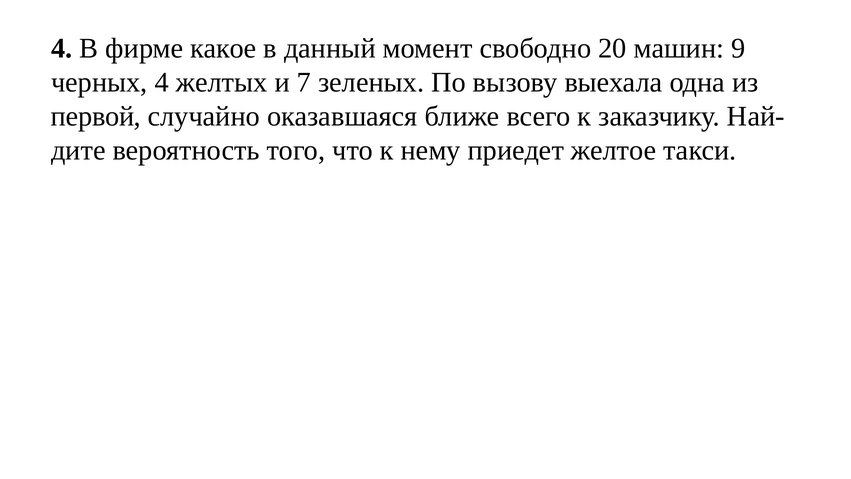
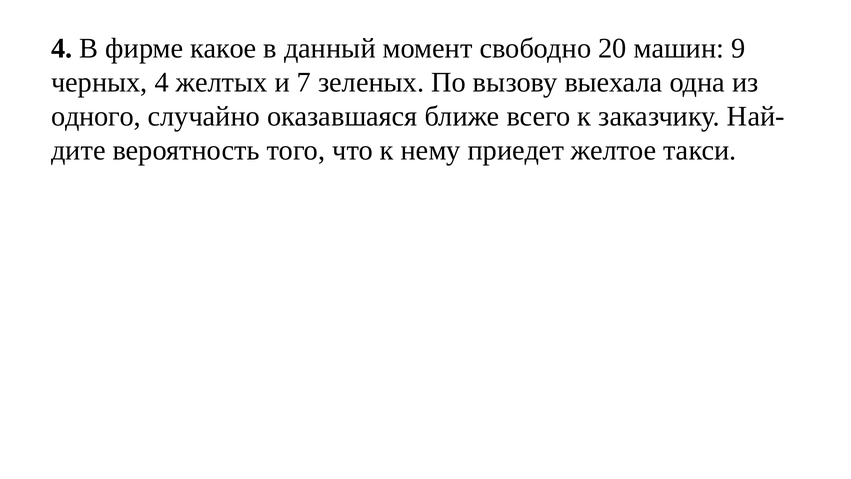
первой: первой -> одного (96, 116)
